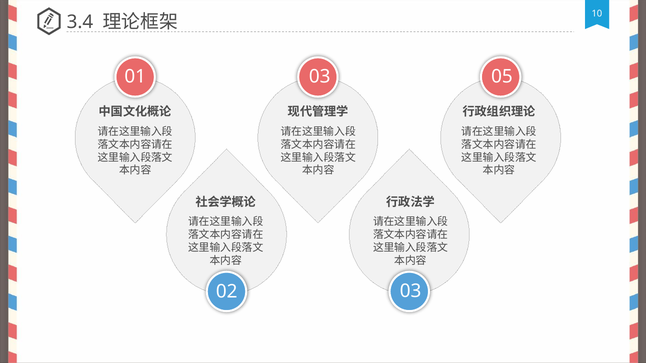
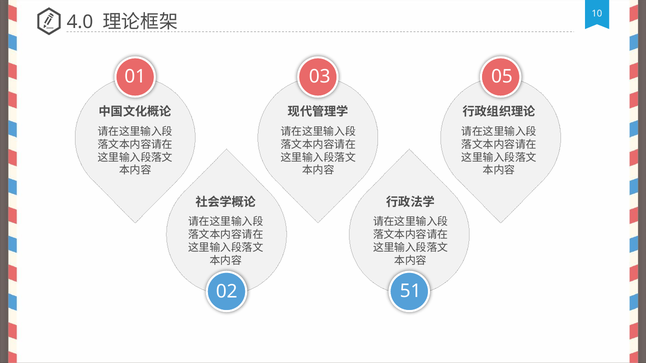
3.4: 3.4 -> 4.0 (80, 22)
02 03: 03 -> 51 (411, 291)
